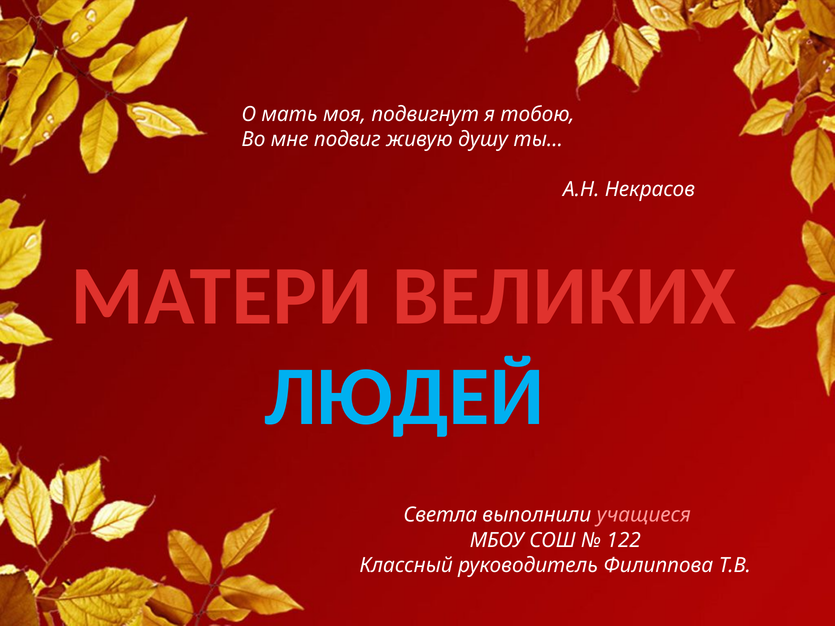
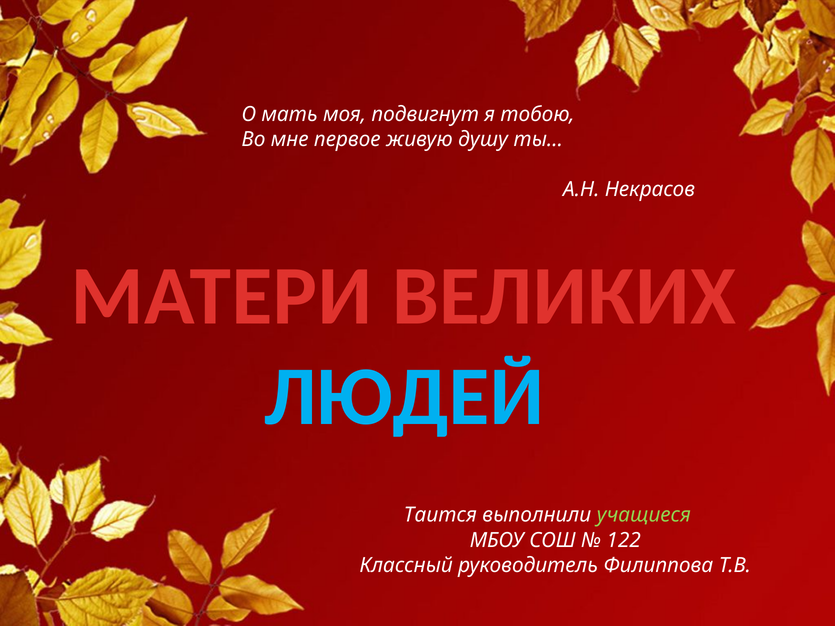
подвиг: подвиг -> первое (347, 139)
Светла: Светла -> Таится (440, 515)
учащиеся colour: pink -> light green (644, 515)
